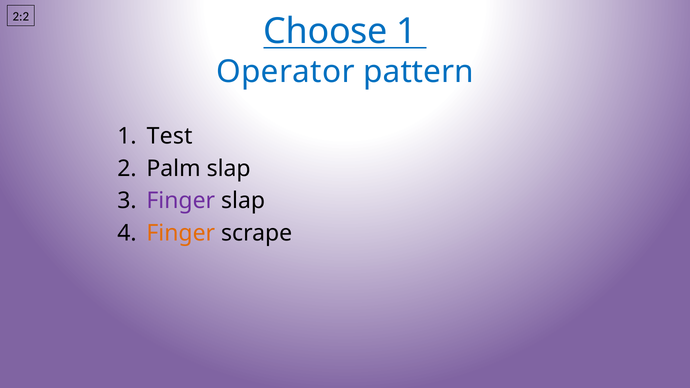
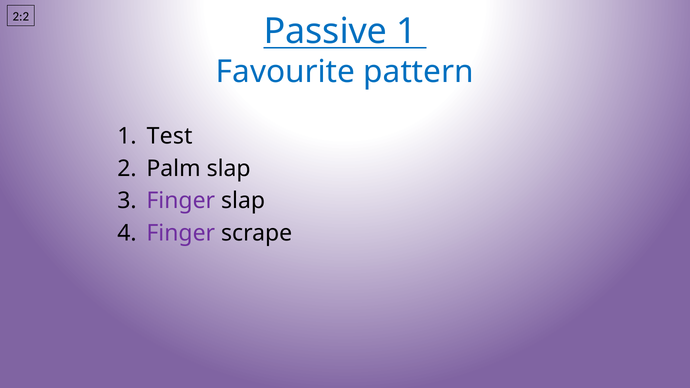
Choose: Choose -> Passive (325, 31)
Operator: Operator -> Favourite (286, 72)
Finger colour: orange -> purple (181, 233)
